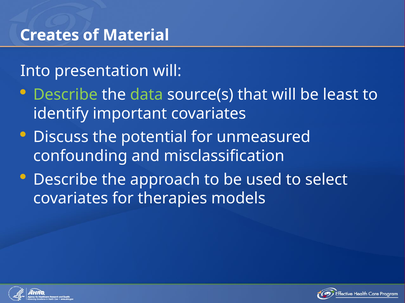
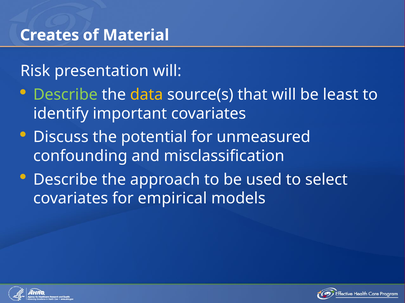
Into: Into -> Risk (35, 71)
data colour: light green -> yellow (147, 95)
therapies: therapies -> empirical (172, 199)
